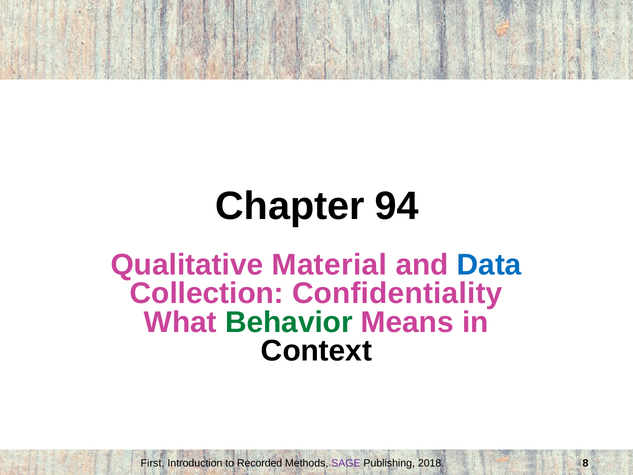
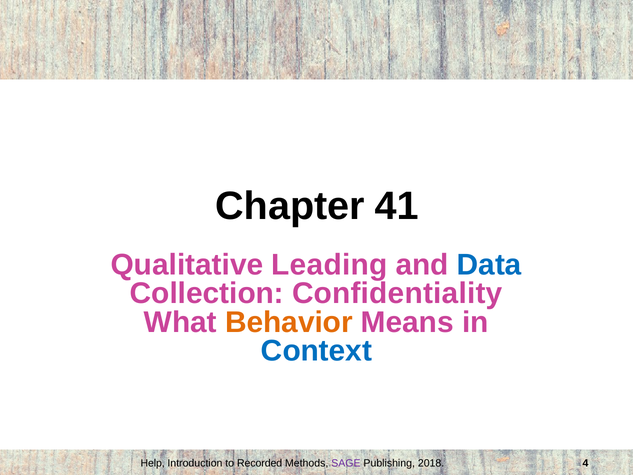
94: 94 -> 41 (397, 206)
Material: Material -> Leading (329, 265)
Behavior colour: green -> orange (289, 322)
Context colour: black -> blue (316, 351)
First: First -> Help (153, 463)
8: 8 -> 4 (586, 463)
